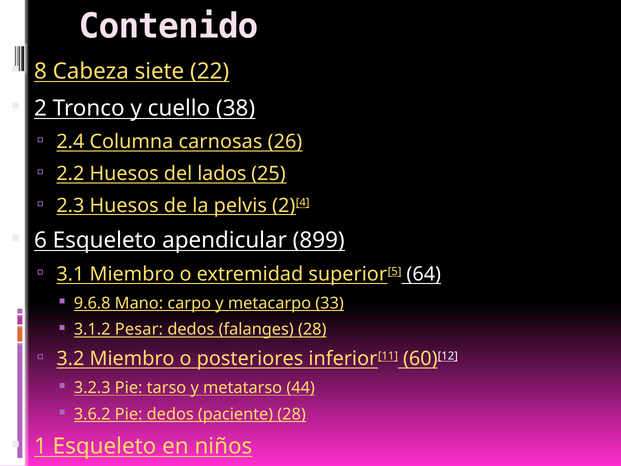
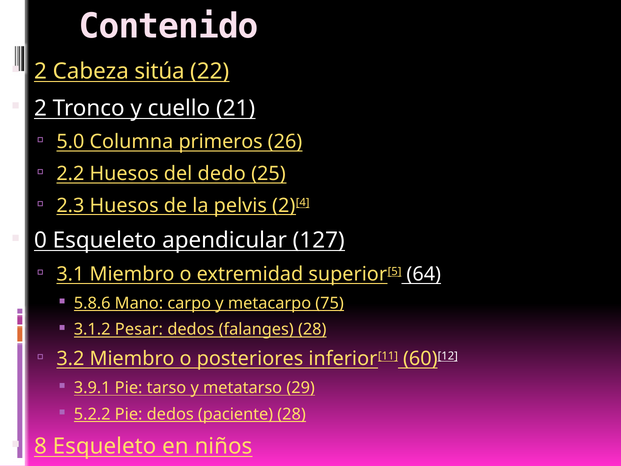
8: 8 -> 2 (40, 71)
siete: siete -> sitúa (160, 71)
38: 38 -> 21 (236, 108)
2.4: 2.4 -> 5.0 (70, 142)
carnosas: carnosas -> primeros (221, 142)
lados: lados -> dedo (222, 174)
6: 6 -> 0 (40, 240)
899: 899 -> 127 (319, 240)
9.6.8: 9.6.8 -> 5.8.6 (92, 303)
33: 33 -> 75 (330, 303)
3.2.3: 3.2.3 -> 3.9.1 (92, 388)
44: 44 -> 29 (301, 388)
3.6.2: 3.6.2 -> 5.2.2 (92, 414)
1: 1 -> 8 (40, 446)
